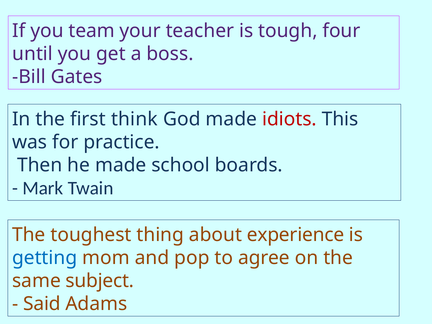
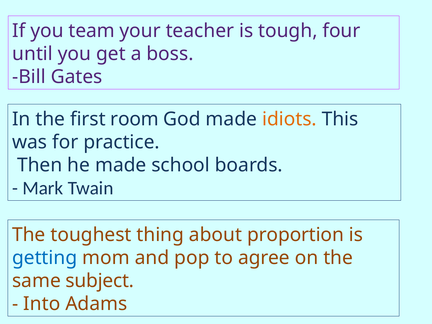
think: think -> room (135, 119)
idiots colour: red -> orange (289, 119)
experience: experience -> proportion (295, 235)
Said: Said -> Into (42, 304)
